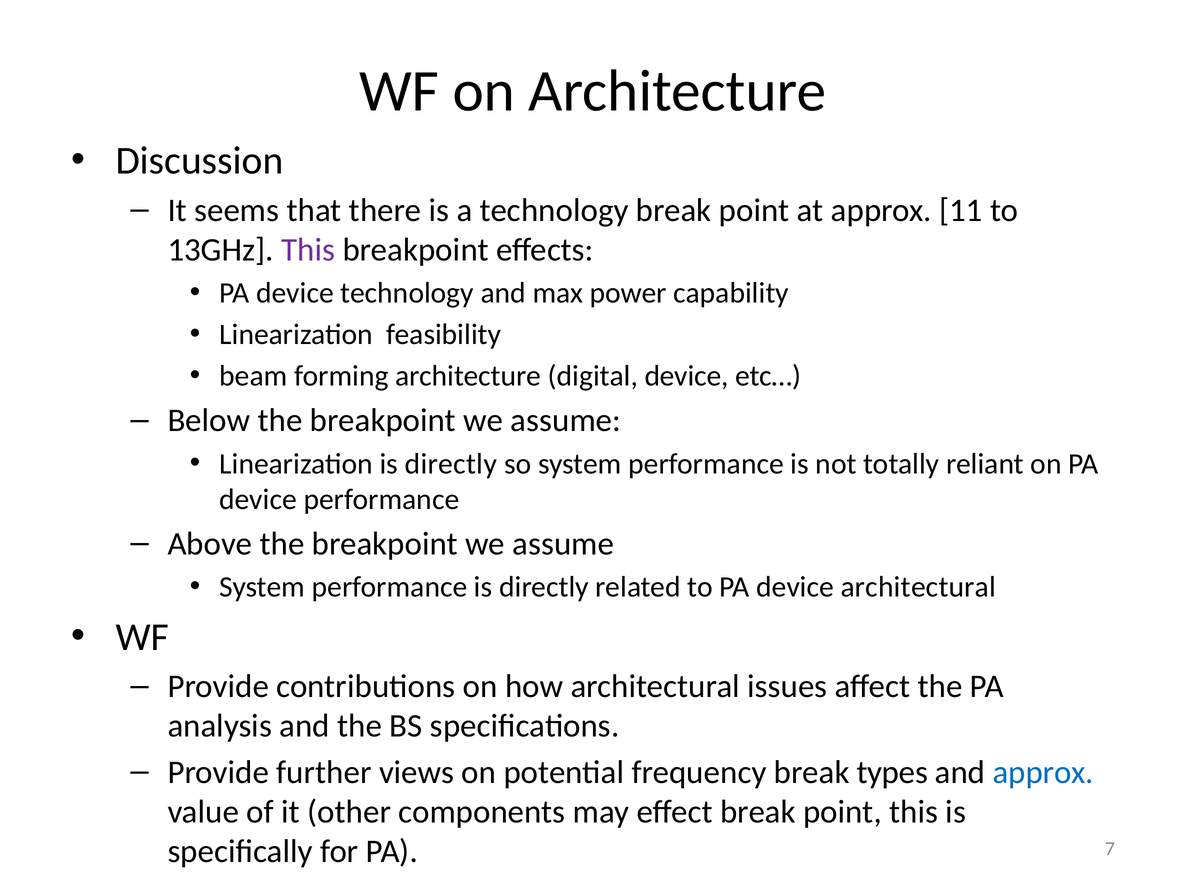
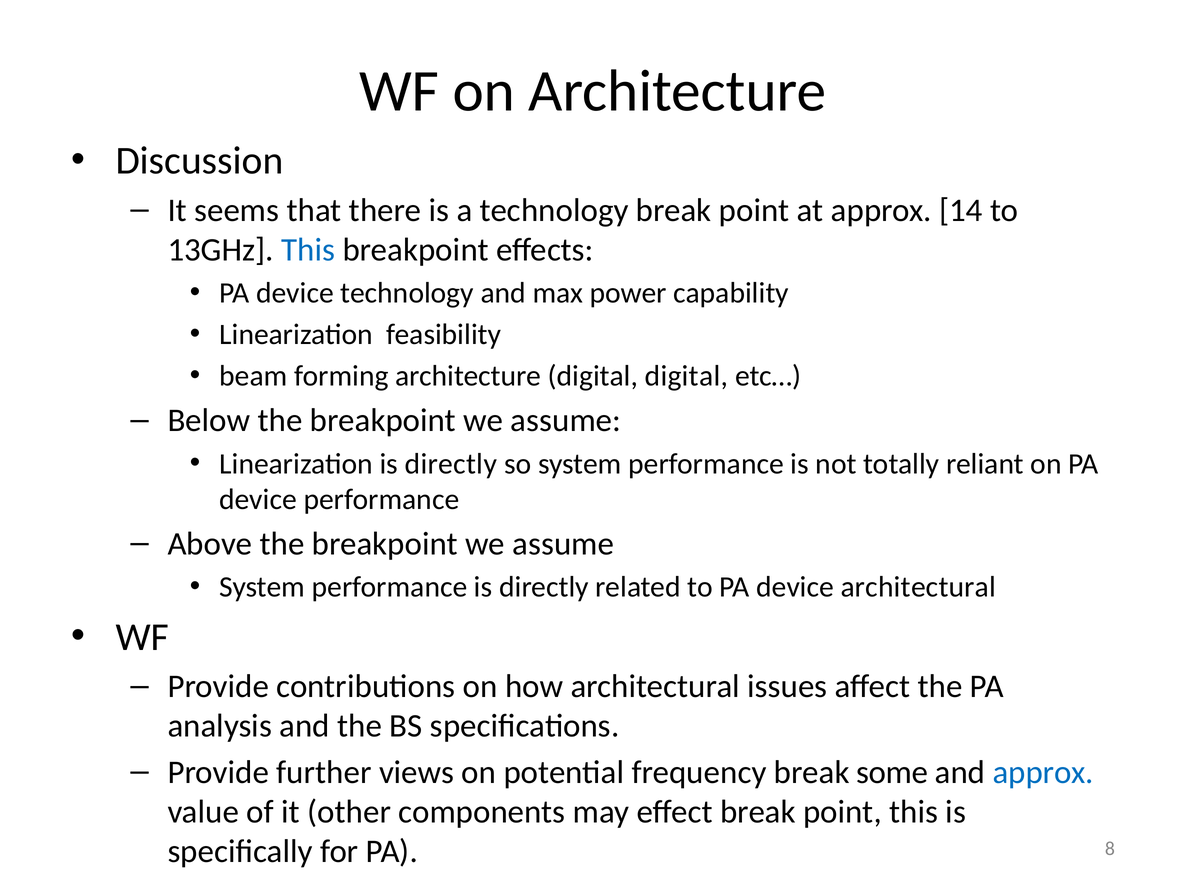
11: 11 -> 14 (961, 211)
This colour: purple -> blue (308, 250)
digital device: device -> digital (686, 376)
types: types -> some (892, 773)
7: 7 -> 8 (1110, 849)
